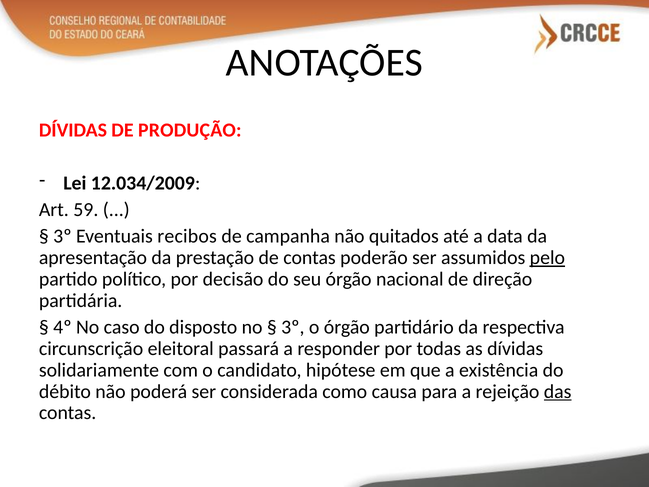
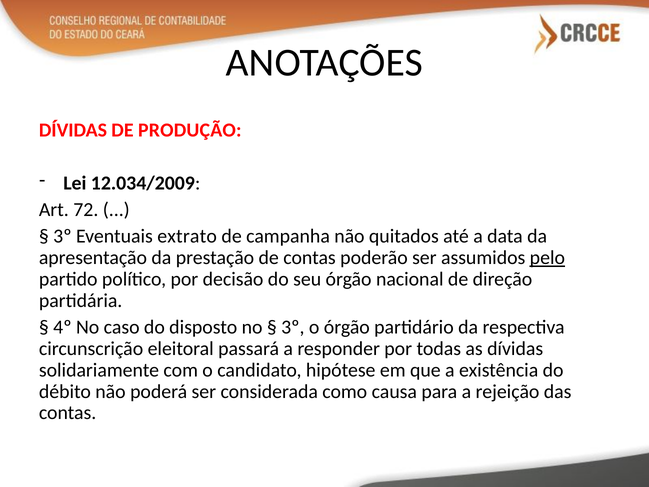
59: 59 -> 72 (86, 210)
recibos: recibos -> extrato (187, 236)
das underline: present -> none (558, 391)
